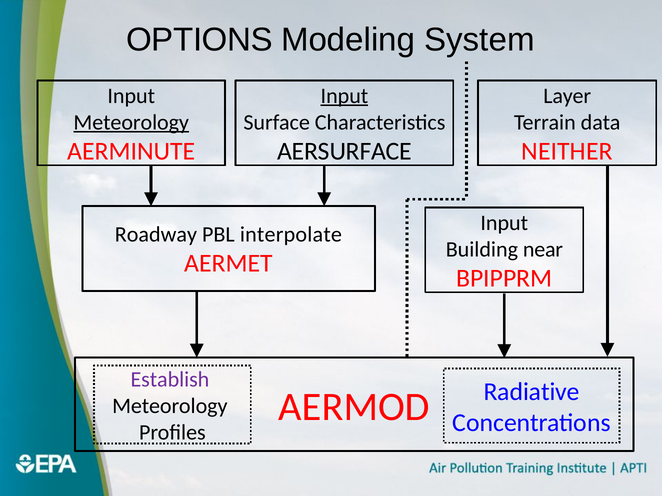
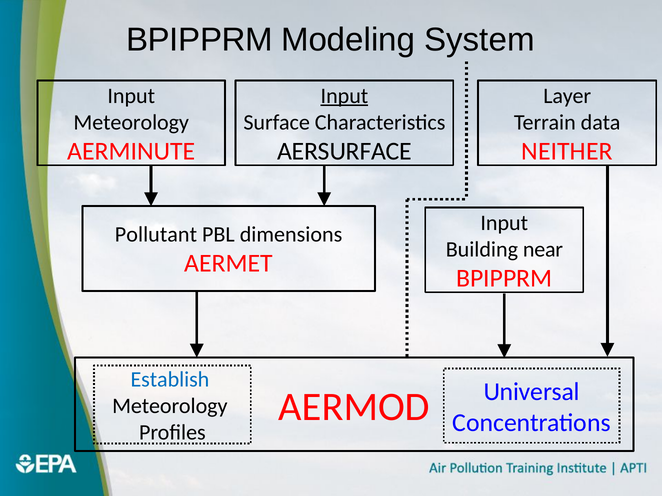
OPTIONS: OPTIONS -> BPIPPRM (199, 40)
Meteorology underline: present -> none (131, 122)
Roadway: Roadway -> Pollutant (156, 235)
interpolate: interpolate -> dimensions (291, 235)
Establish colour: purple -> blue (170, 380)
Radiative: Radiative -> Universal (532, 392)
